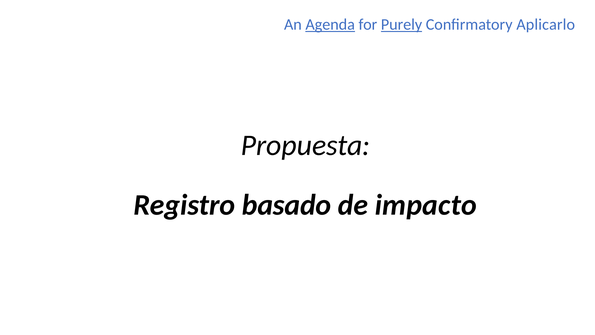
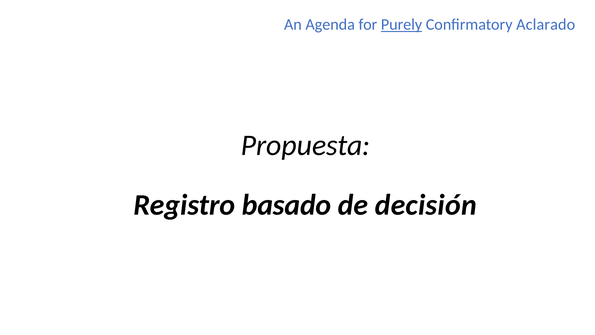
Agenda underline: present -> none (330, 25)
Aplicarlo: Aplicarlo -> Aclarado (546, 25)
impacto: impacto -> decisión (426, 205)
